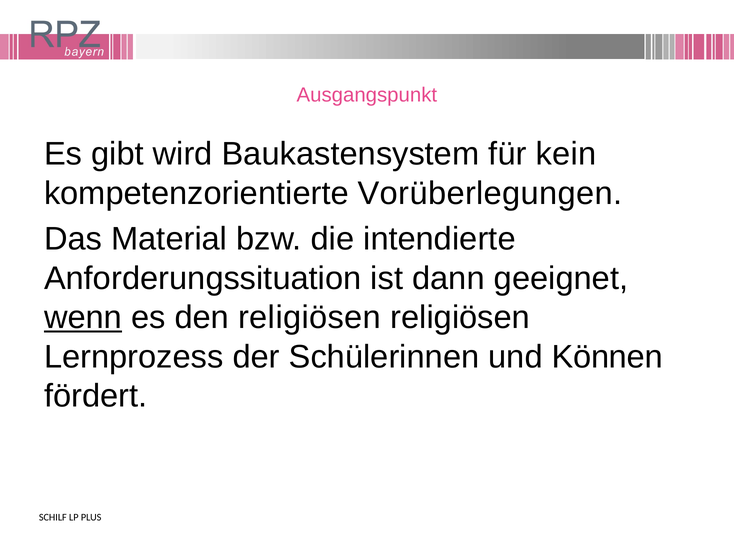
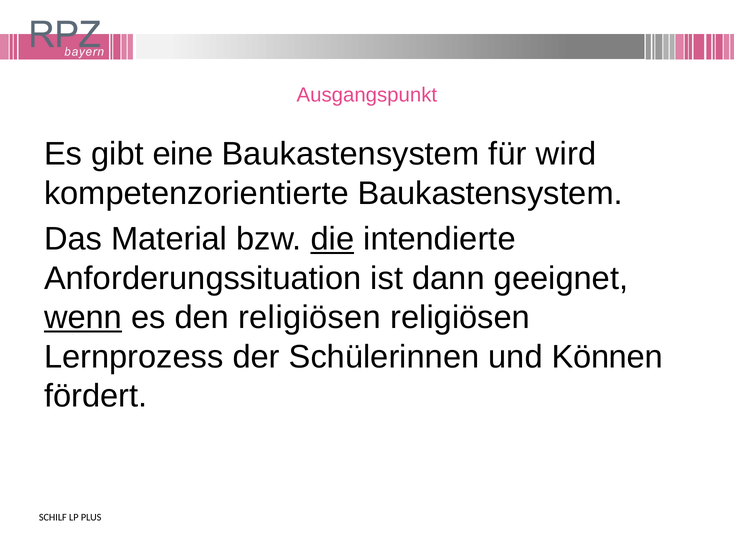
wird: wird -> eine (183, 154)
kein: kein -> wird (566, 154)
kompetenzorientierte Vorüberlegungen: Vorüberlegungen -> Baukastensystem (490, 193)
die underline: none -> present (332, 239)
